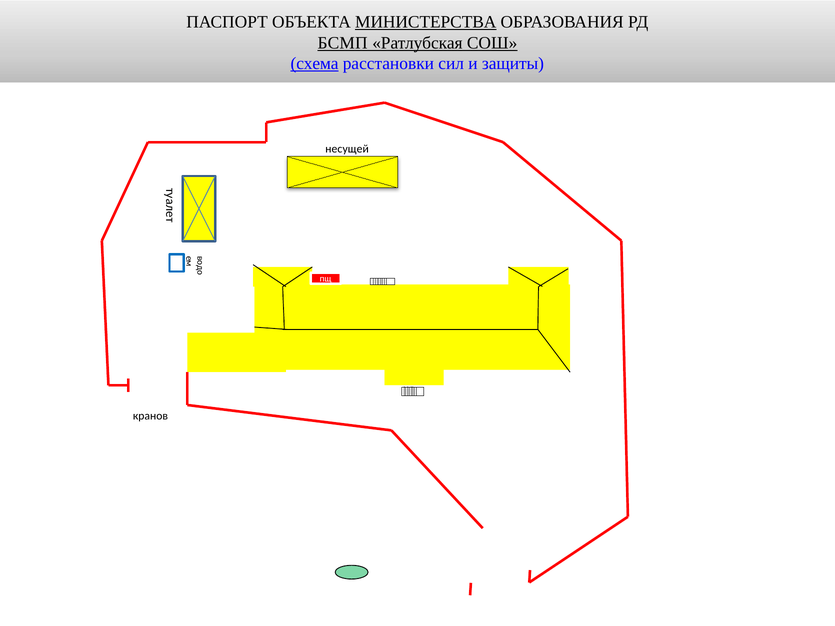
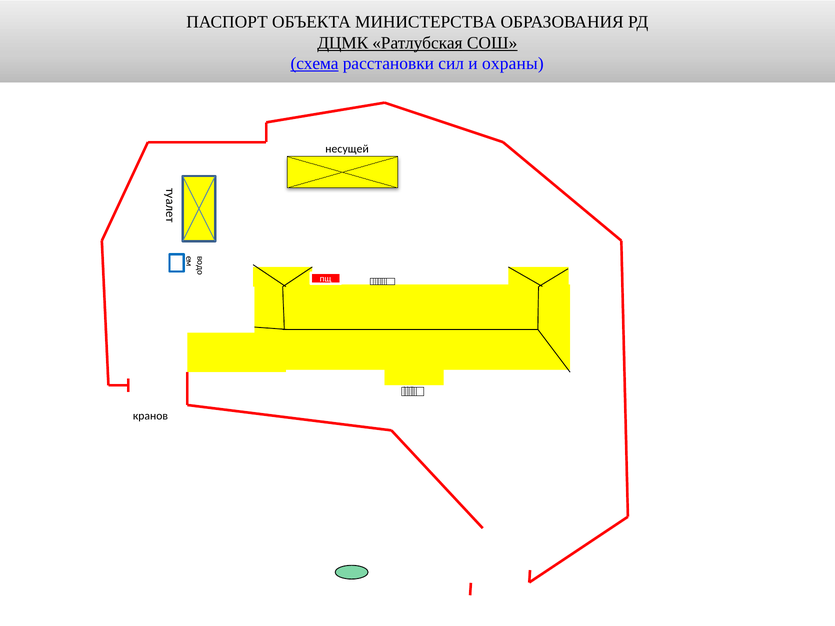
МИНИСТЕРСТВА underline: present -> none (426, 22)
БСМП: БСМП -> ДЦМК (343, 43)
защиты: защиты -> охраны (513, 64)
